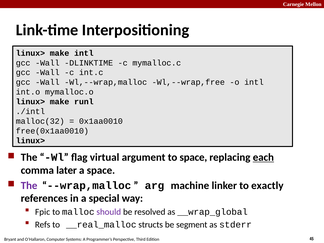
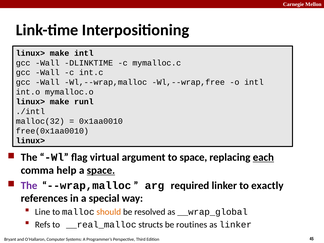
later: later -> help (66, 170)
space underline: none -> present (101, 170)
machine: machine -> required (190, 185)
Fpic: Fpic -> Line (43, 212)
should colour: purple -> orange (109, 212)
segment: segment -> routines (192, 225)
as stderr: stderr -> linker (236, 225)
